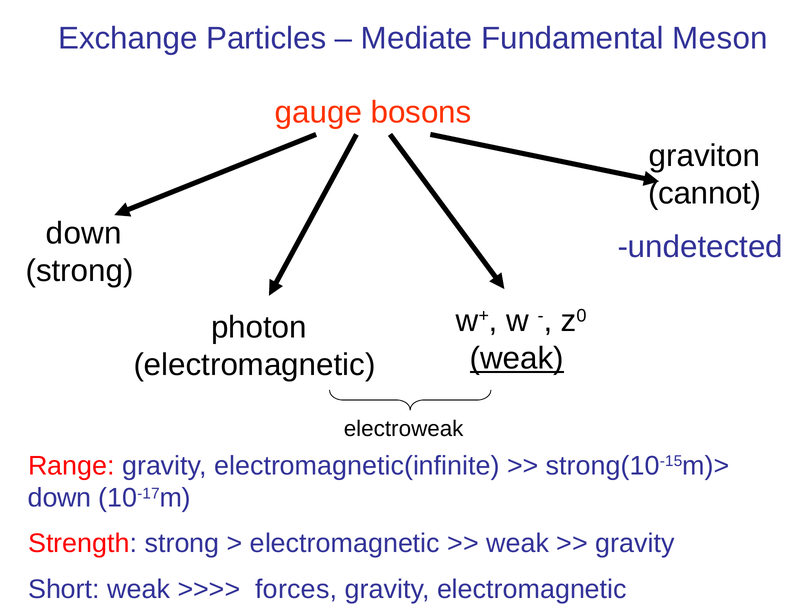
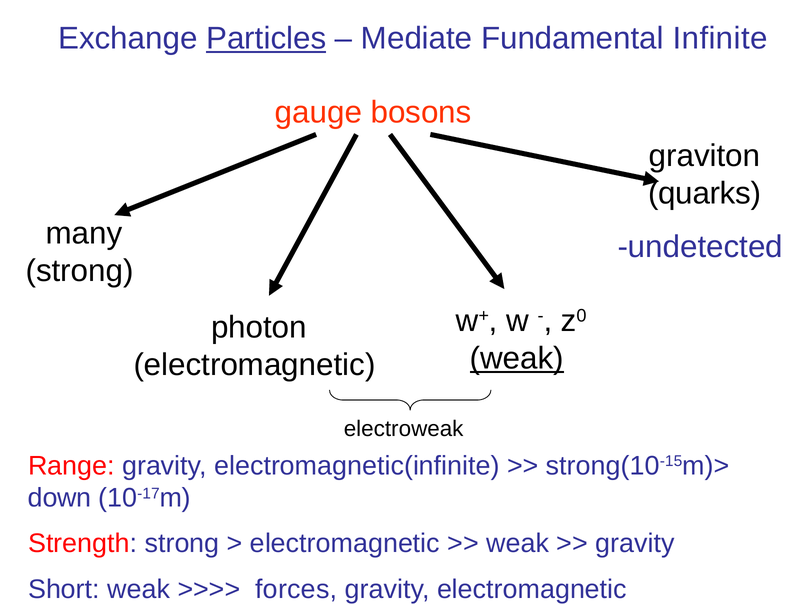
Particles underline: none -> present (266, 38)
Meson: Meson -> Infinite (720, 38)
cannot: cannot -> quarks (705, 194)
down: down -> many (84, 233)
